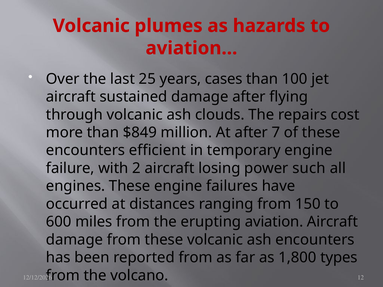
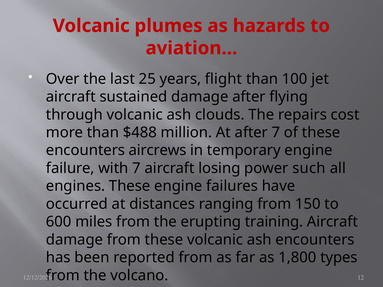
cases: cases -> flight (224, 79)
$849: $849 -> $488 (140, 133)
efficient: efficient -> aircrews (158, 150)
with 2: 2 -> 7 (137, 168)
aviation: aviation -> training (274, 222)
